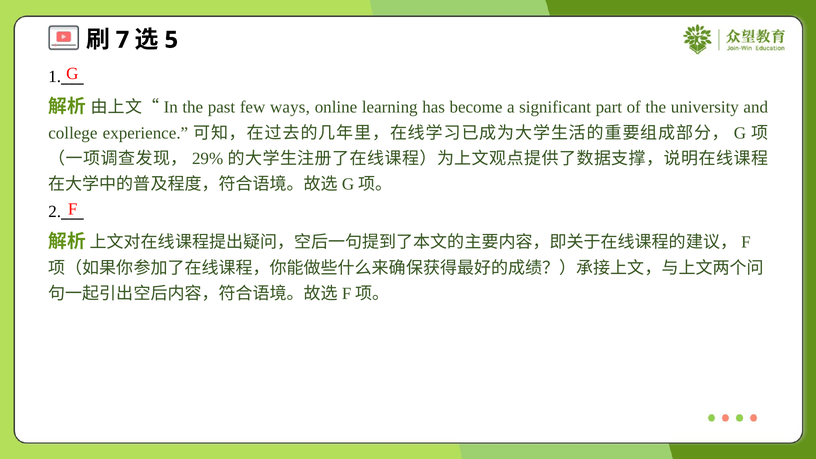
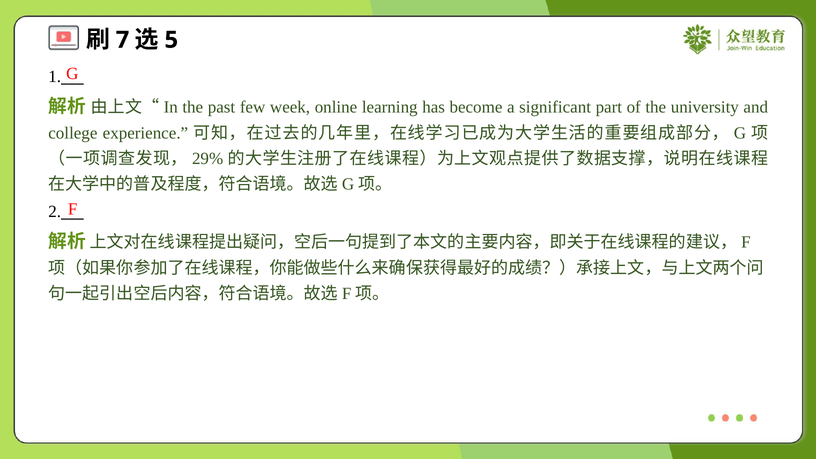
ways: ways -> week (290, 107)
